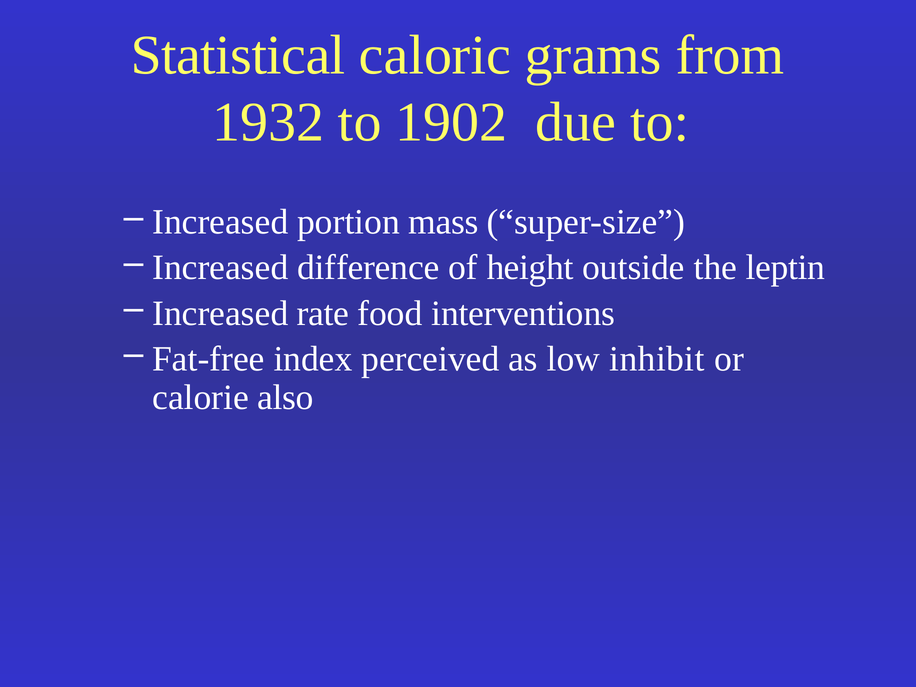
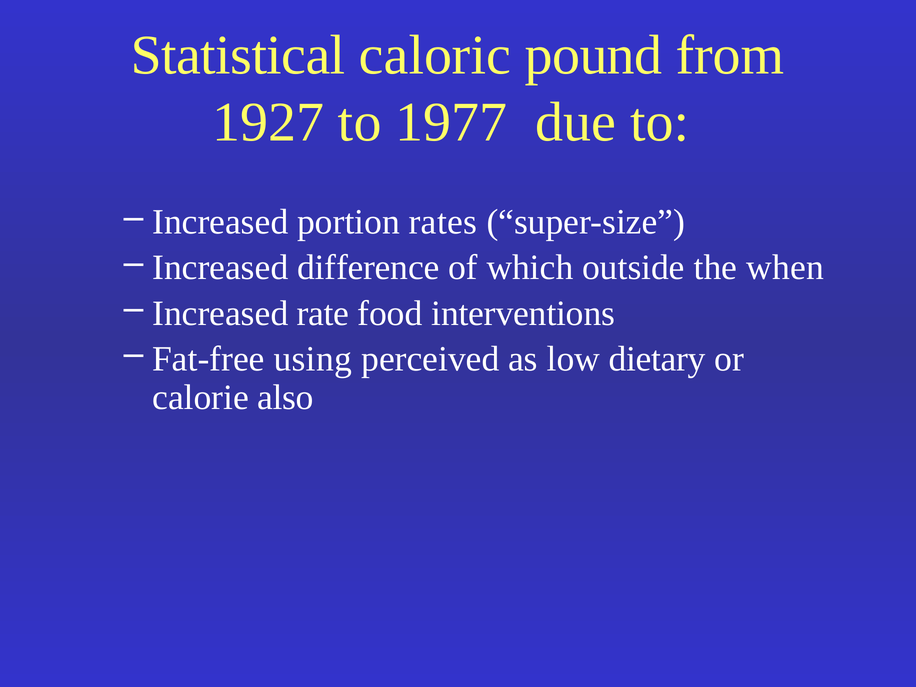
grams: grams -> pound (594, 55)
1932: 1932 -> 1927 (268, 122)
1902: 1902 -> 1977 (451, 122)
mass: mass -> rates (443, 222)
height: height -> which (530, 268)
leptin: leptin -> when (785, 268)
index: index -> using (313, 359)
inhibit: inhibit -> dietary (657, 359)
